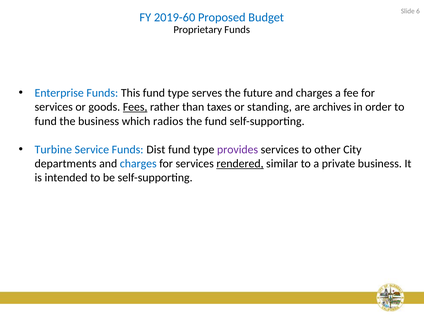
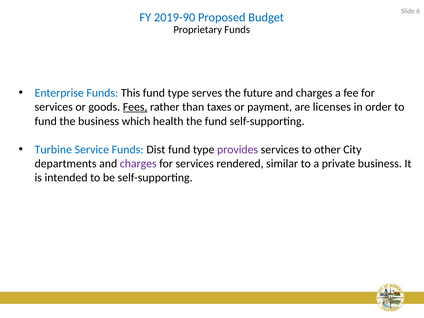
2019-60: 2019-60 -> 2019-90 (175, 17)
standing: standing -> payment (270, 107)
archives: archives -> licenses (332, 107)
radios: radios -> health (168, 121)
charges colour: blue -> purple (138, 164)
rendered underline: present -> none (240, 164)
